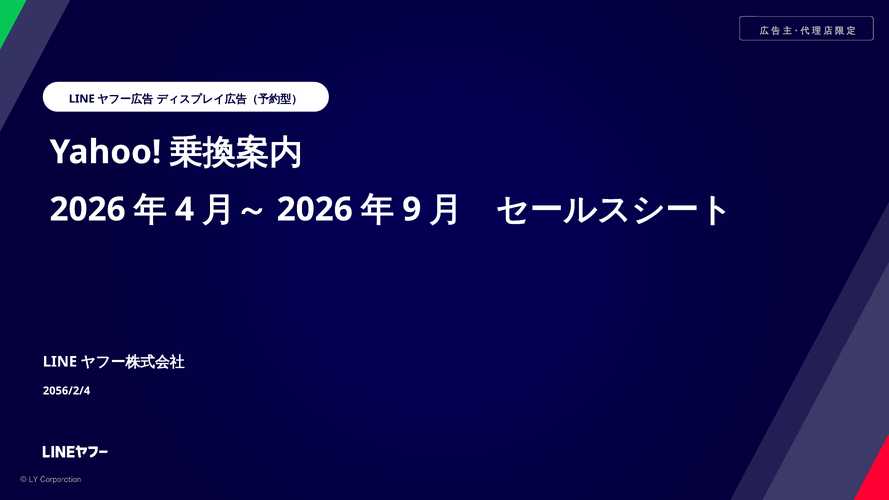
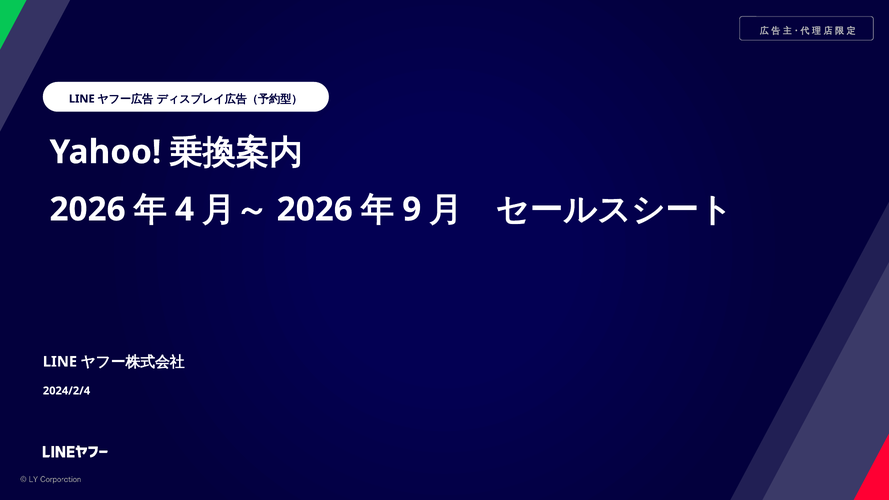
2056/2/4: 2056/2/4 -> 2024/2/4 (66, 391)
